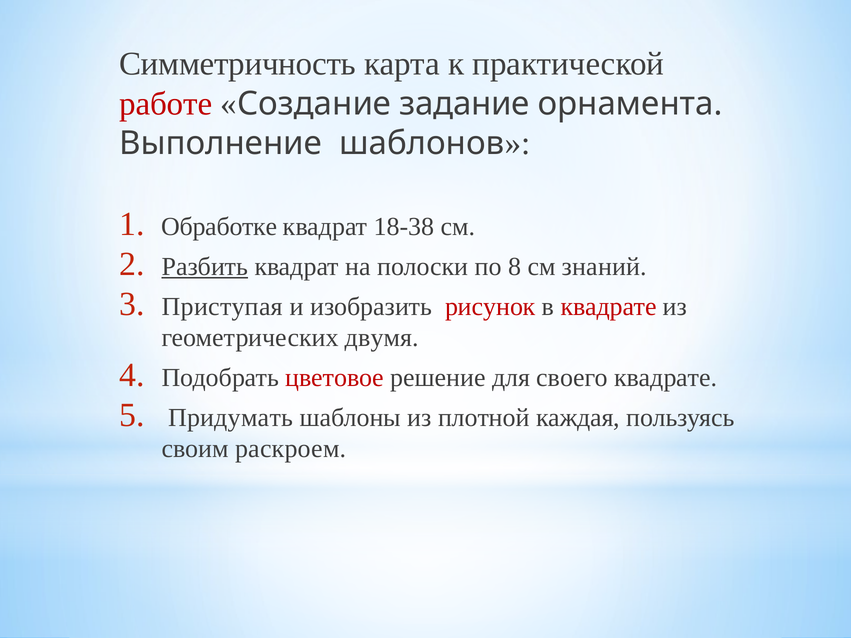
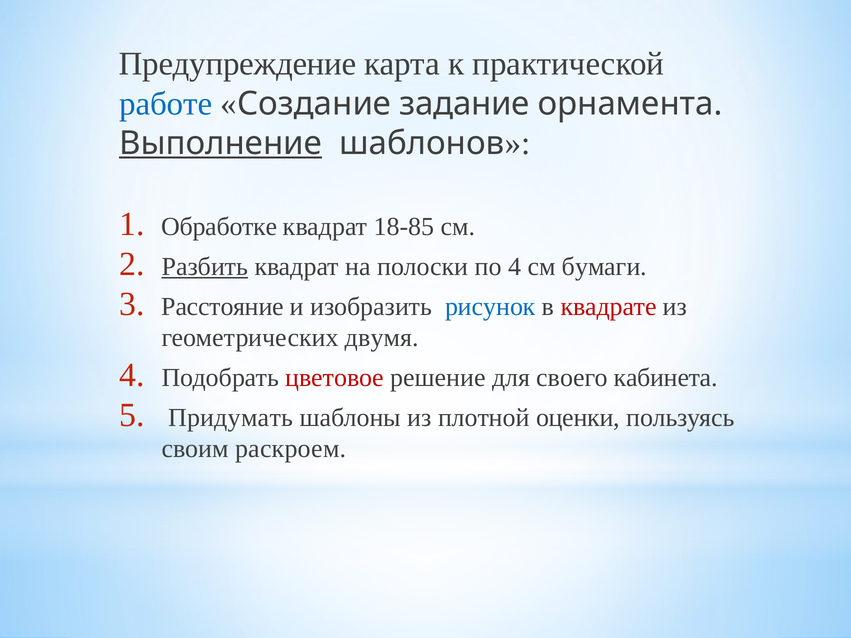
Симметричность: Симметричность -> Предупреждение (238, 64)
работе colour: red -> blue (166, 104)
Выполнение underline: none -> present (221, 143)
18-38: 18-38 -> 18-85 (404, 227)
по 8: 8 -> 4 (515, 267)
знаний: знаний -> бумаги (604, 267)
Приступая: Приступая -> Расстояние (223, 307)
рисунок colour: red -> blue (490, 307)
своего квадрате: квадрате -> кабинета (666, 378)
каждая: каждая -> оценки (578, 418)
